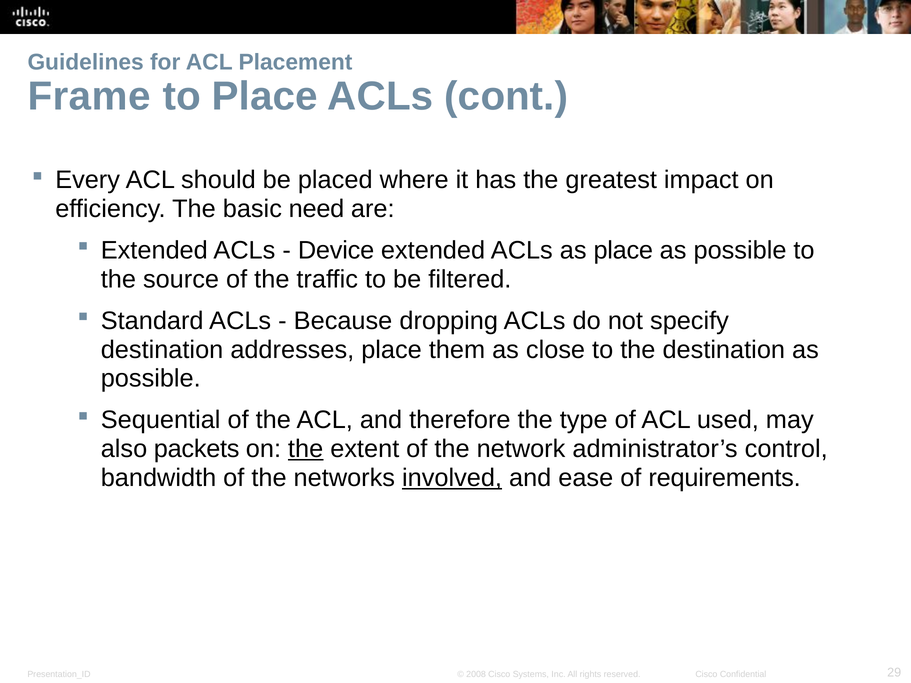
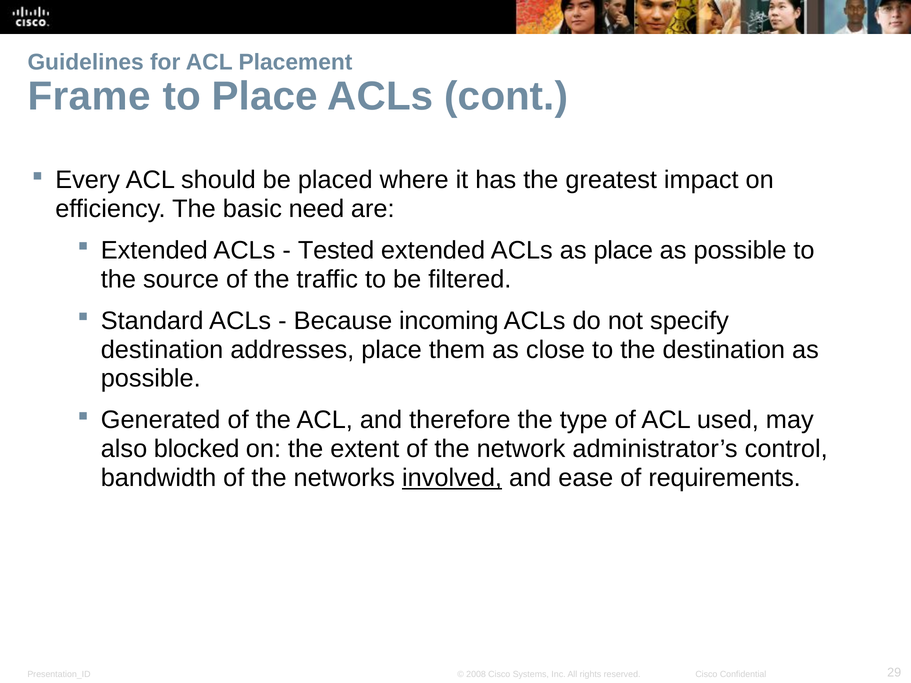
Device: Device -> Tested (336, 251)
dropping: dropping -> incoming (449, 321)
Sequential: Sequential -> Generated (161, 420)
packets: packets -> blocked (197, 449)
the underline: present -> none (306, 449)
